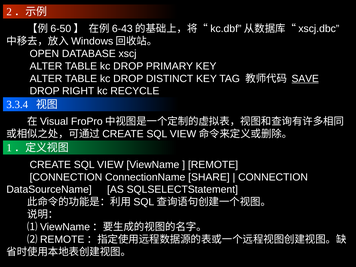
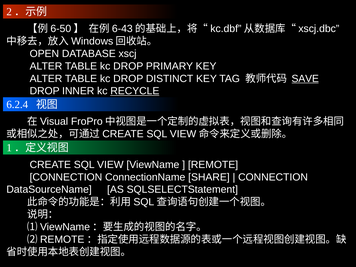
RIGHT: RIGHT -> INNER (78, 91)
RECYCLE underline: none -> present (135, 91)
3.3.4: 3.3.4 -> 6.2.4 (17, 105)
